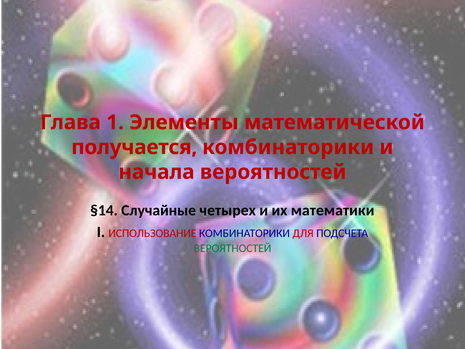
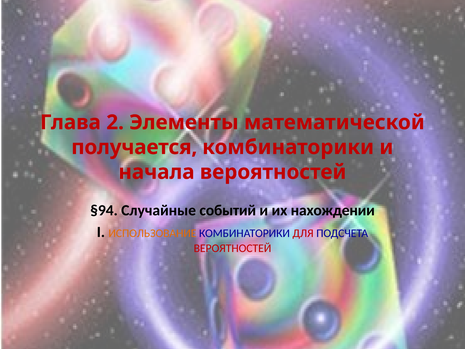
1: 1 -> 2 (115, 122)
§14: §14 -> §94 (104, 210)
четырех: четырех -> событий (228, 210)
математики: математики -> нахождении (333, 210)
ИСПОЛЬЗОВАНИЕ colour: red -> orange (152, 233)
ВЕРОЯТНОСТЕЙ colour: green -> red (233, 248)
